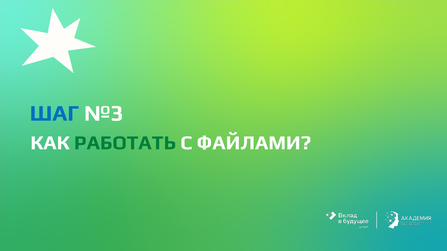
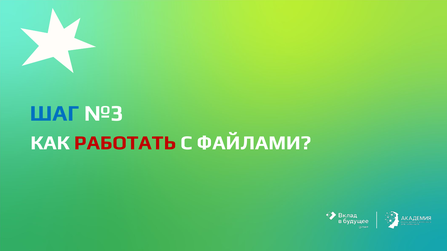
РАБОТАТЬ colour: green -> red (125, 143)
